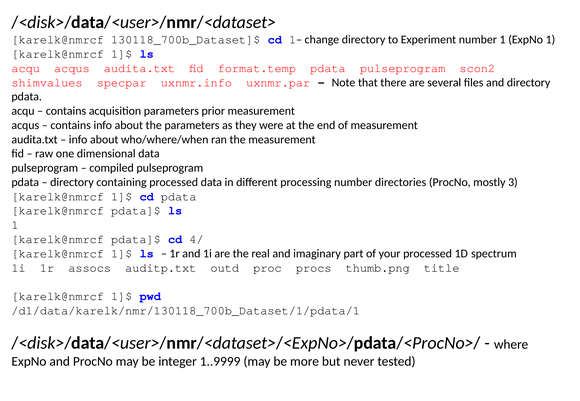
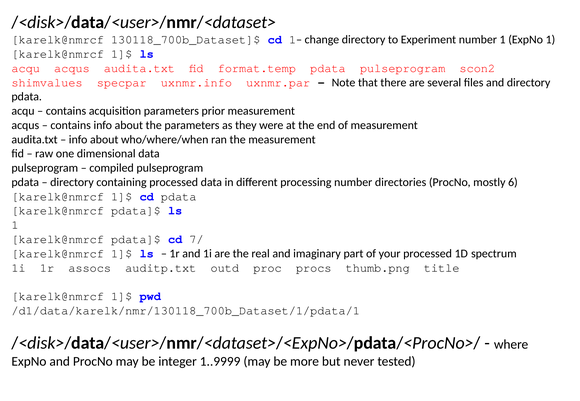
3: 3 -> 6 (513, 182)
4/: 4/ -> 7/ (196, 240)
